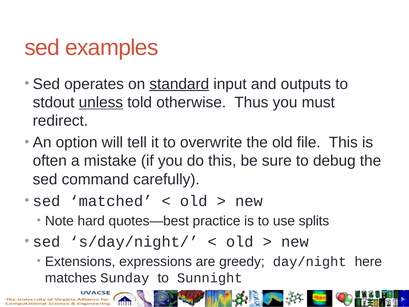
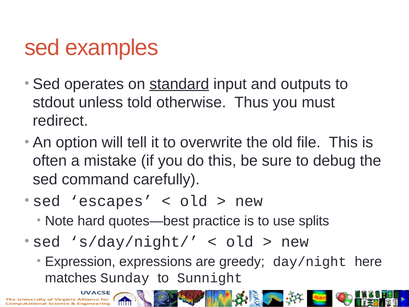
unless underline: present -> none (101, 102)
matched: matched -> escapes (111, 201)
Extensions: Extensions -> Expression (80, 261)
